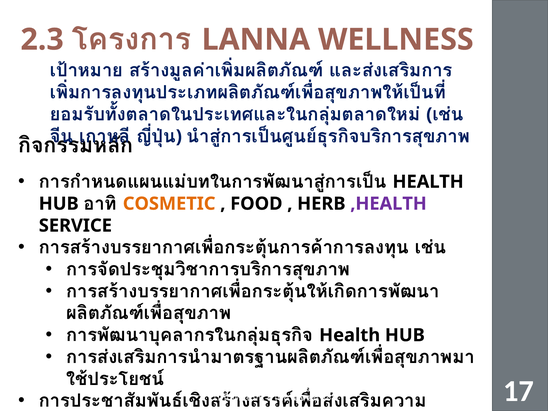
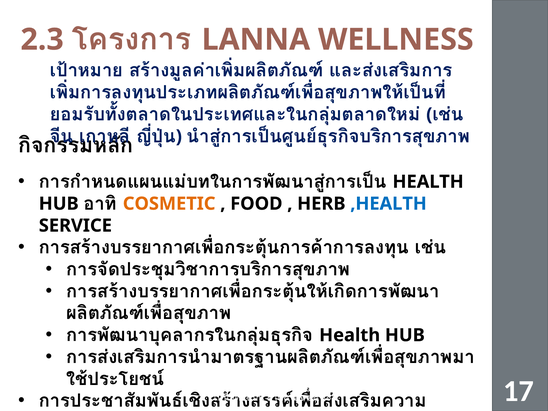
,HEALTH colour: purple -> blue (389, 204)
